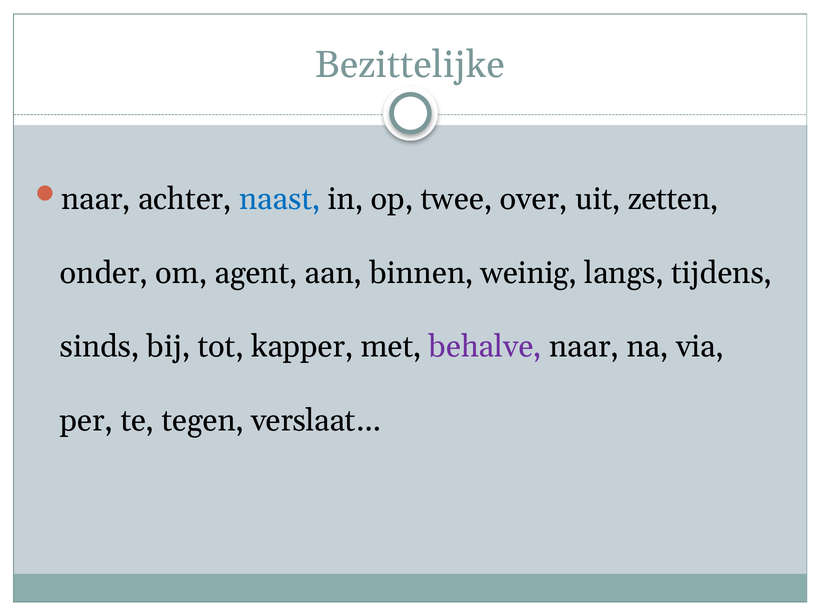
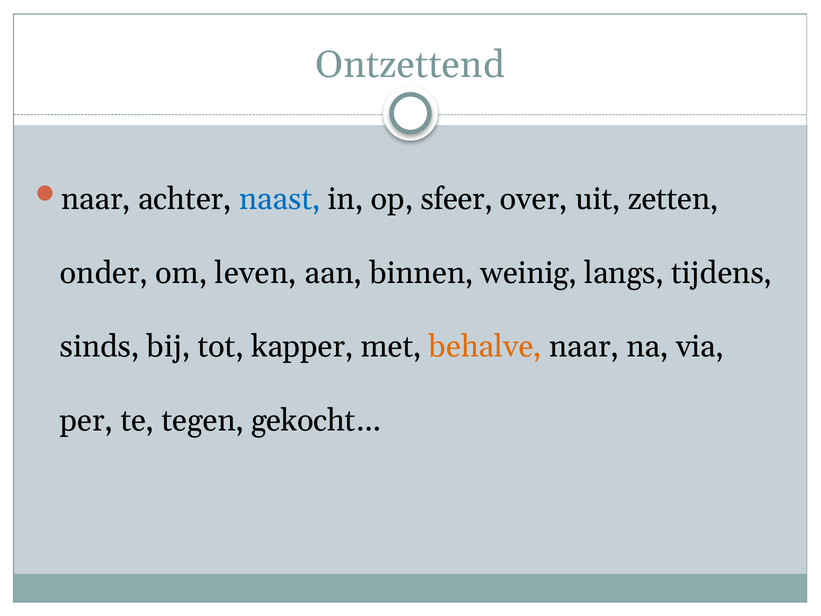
Bezittelijke: Bezittelijke -> Ontzettend (410, 65)
twee: twee -> sfeer (457, 199)
agent: agent -> leven (256, 273)
behalve colour: purple -> orange (485, 347)
verslaat…: verslaat… -> gekocht… (315, 421)
